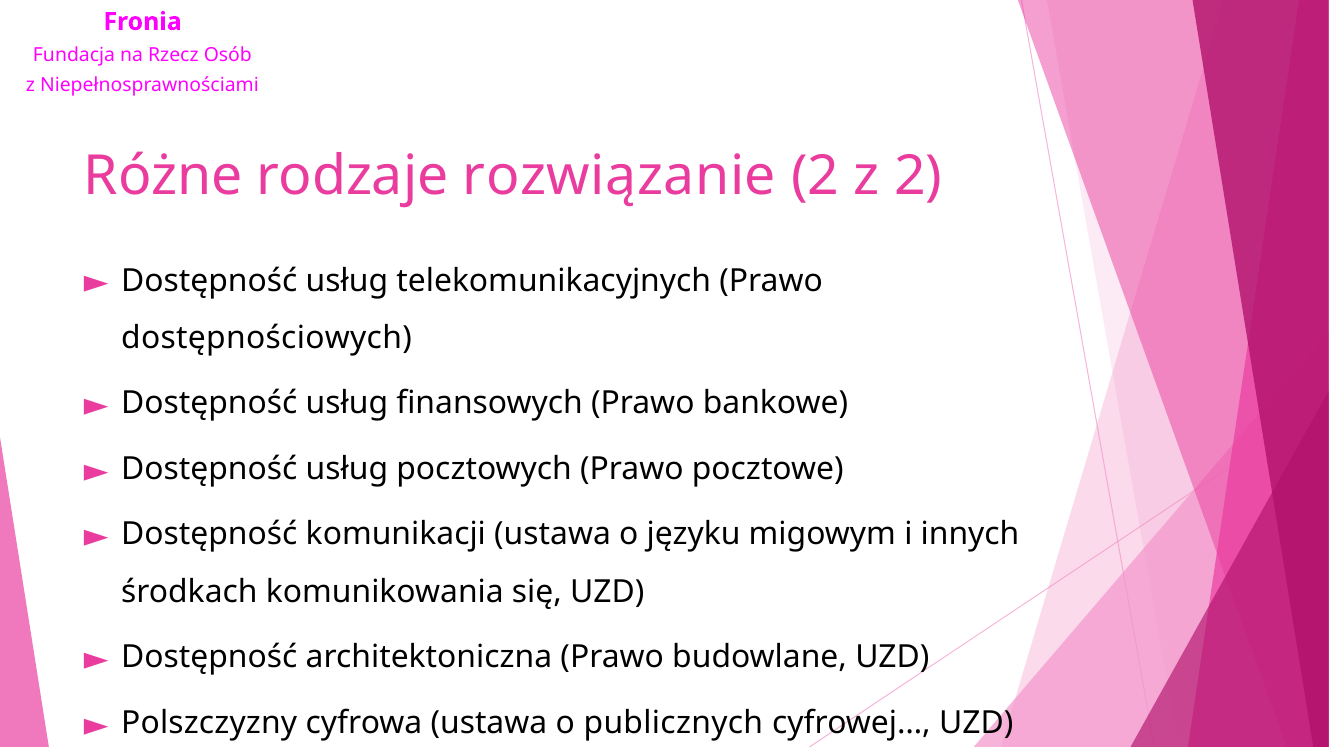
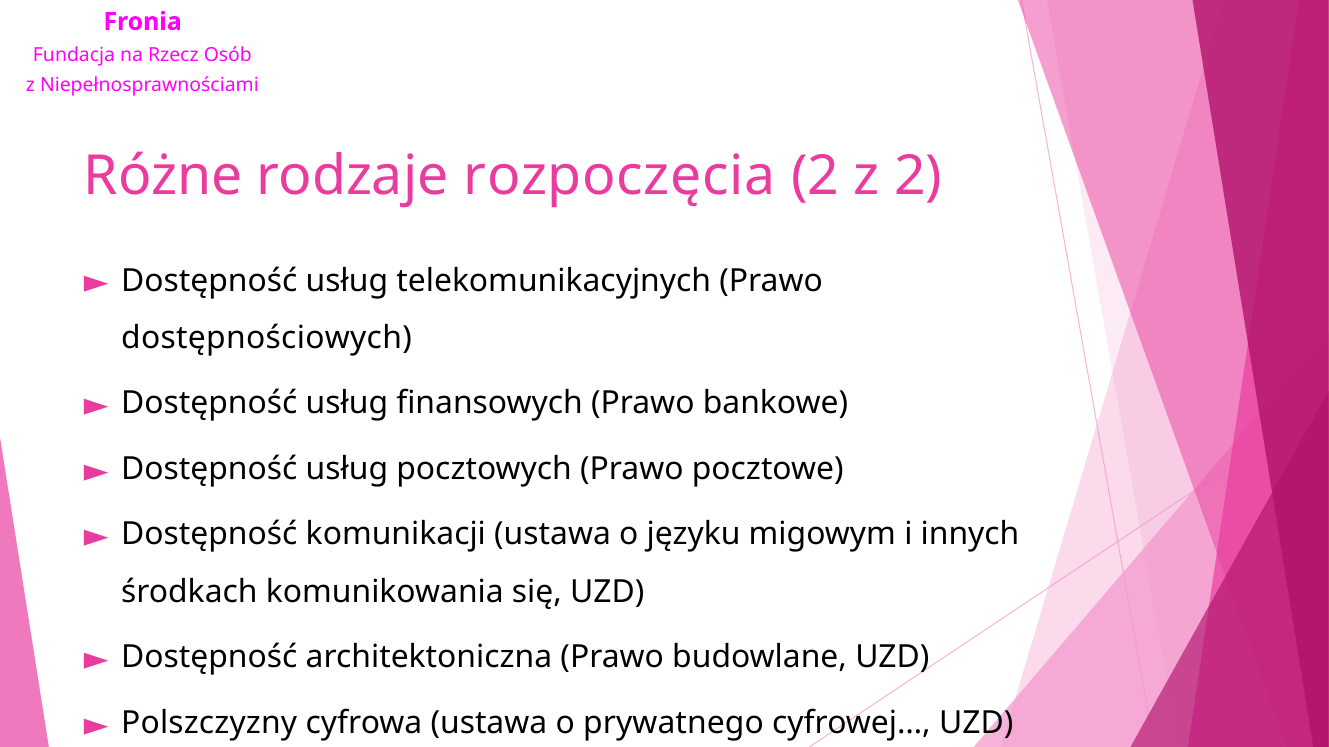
rozwiązanie: rozwiązanie -> rozpoczęcia (619, 177)
publicznych: publicznych -> prywatnego (673, 723)
